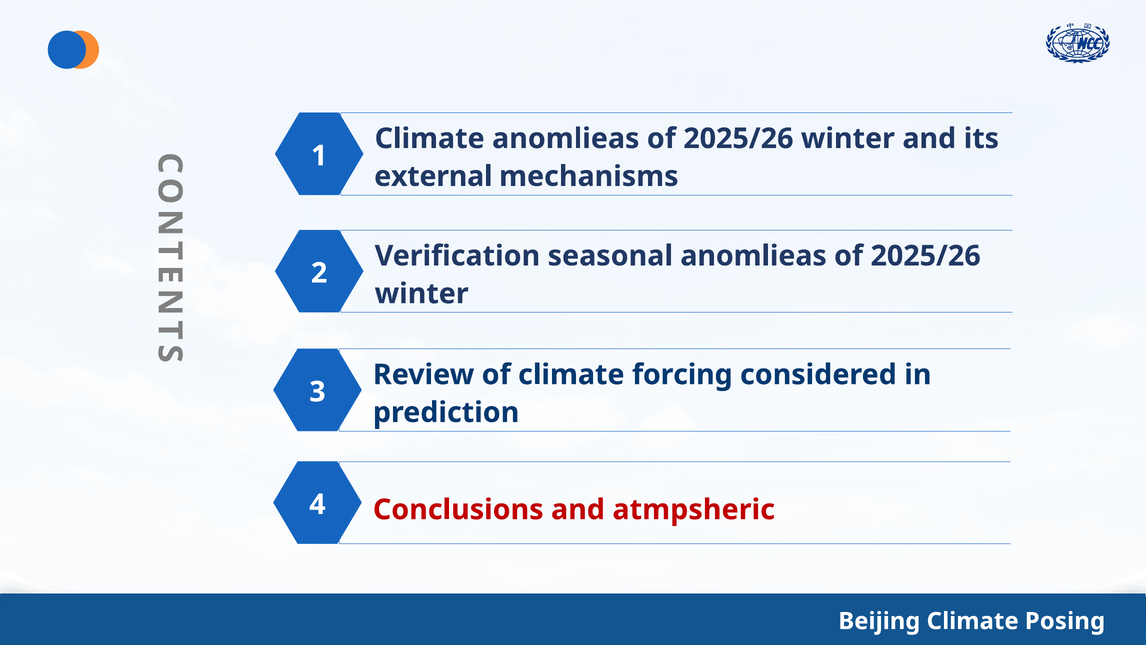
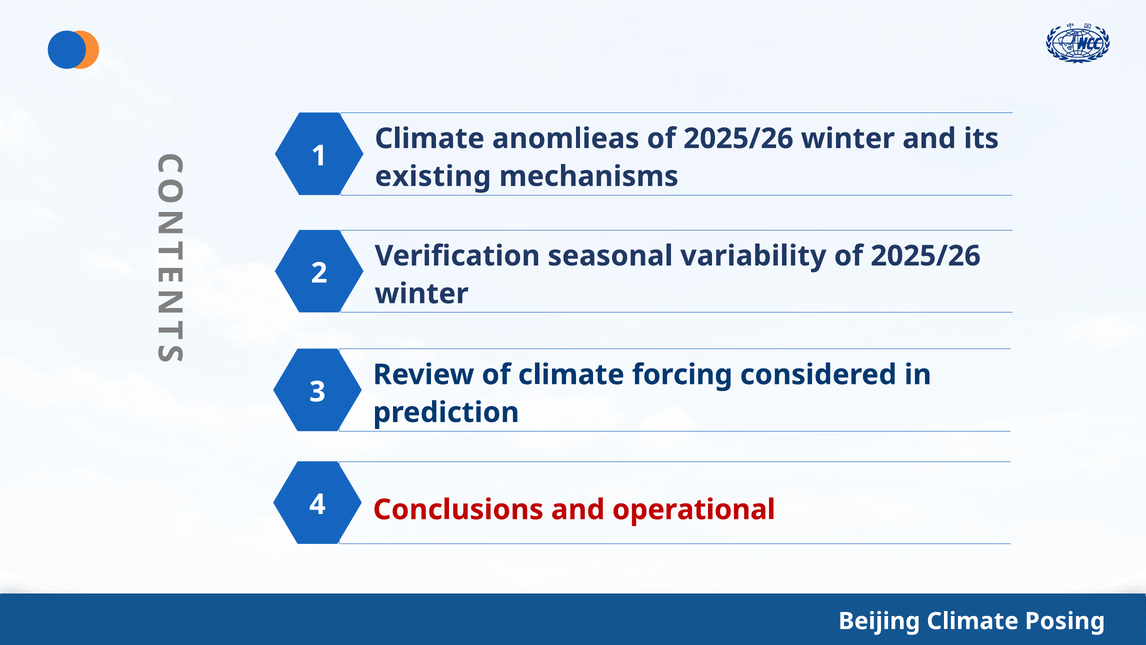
external: external -> existing (433, 176)
seasonal anomlieas: anomlieas -> variability (753, 256)
atmpsheric: atmpsheric -> operational (694, 509)
